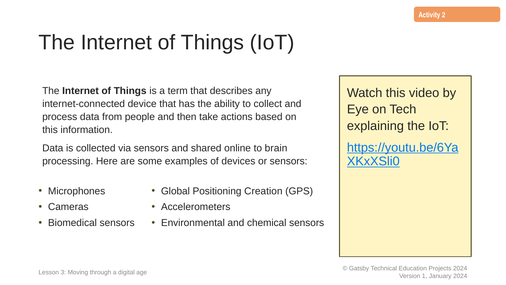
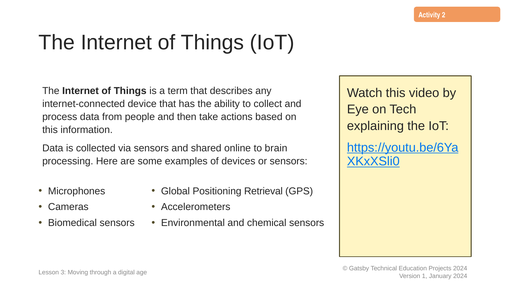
Creation: Creation -> Retrieval (263, 191)
